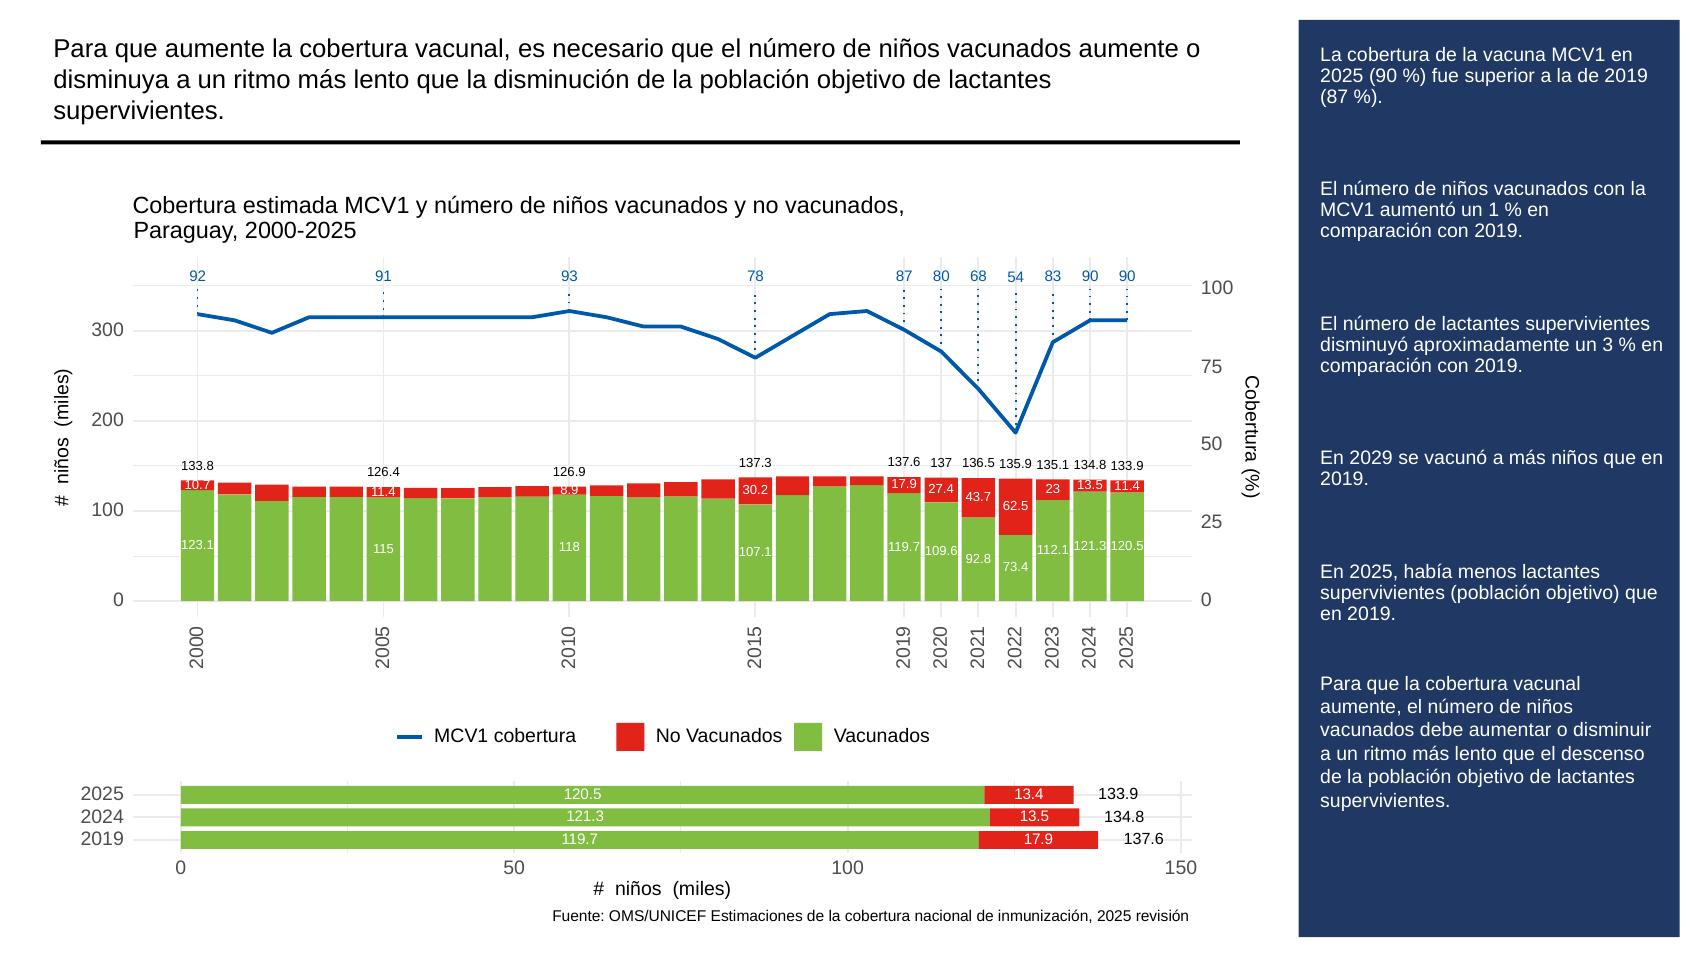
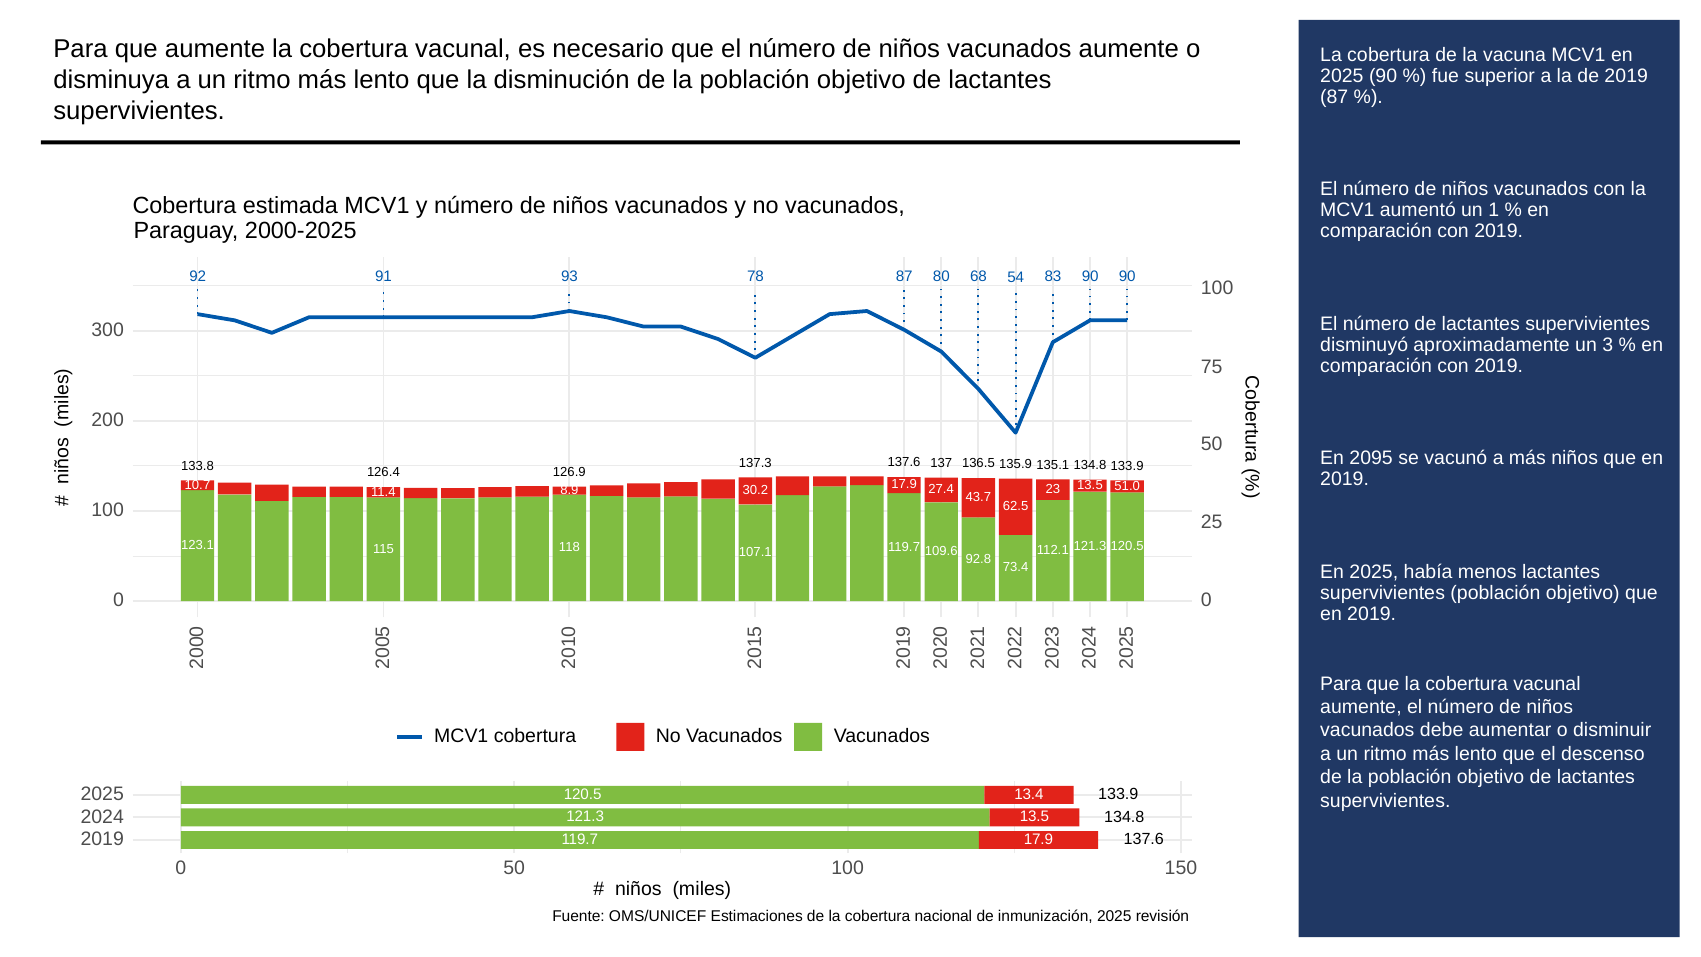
2029: 2029 -> 2095 (1371, 458)
11.4: 11.4 -> 51.0 (1127, 486)
